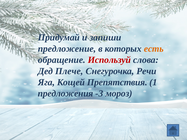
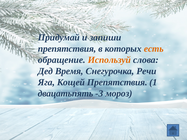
предложение: предложение -> препятствия (67, 49)
Используй colour: red -> orange (109, 60)
Плече: Плече -> Время (69, 71)
предложения: предложения -> двацатьпять (66, 94)
